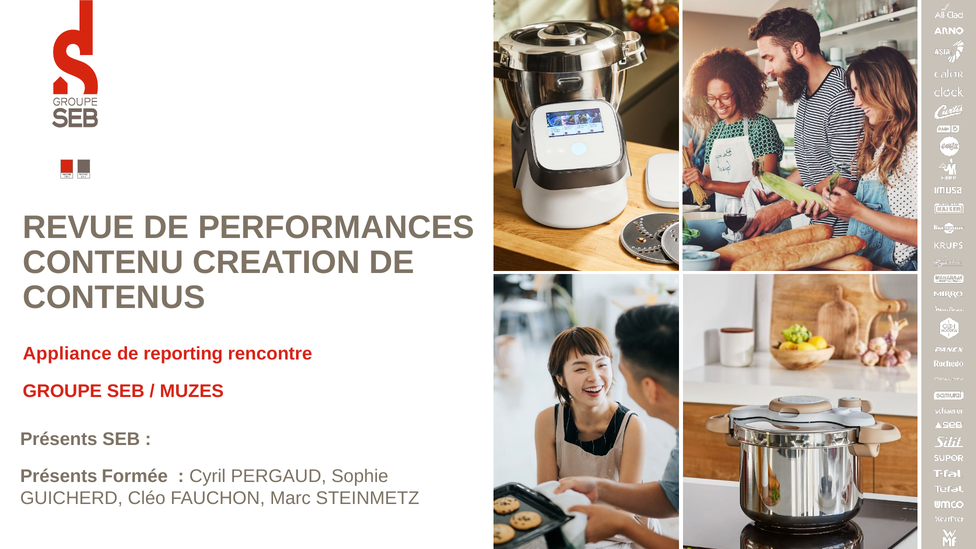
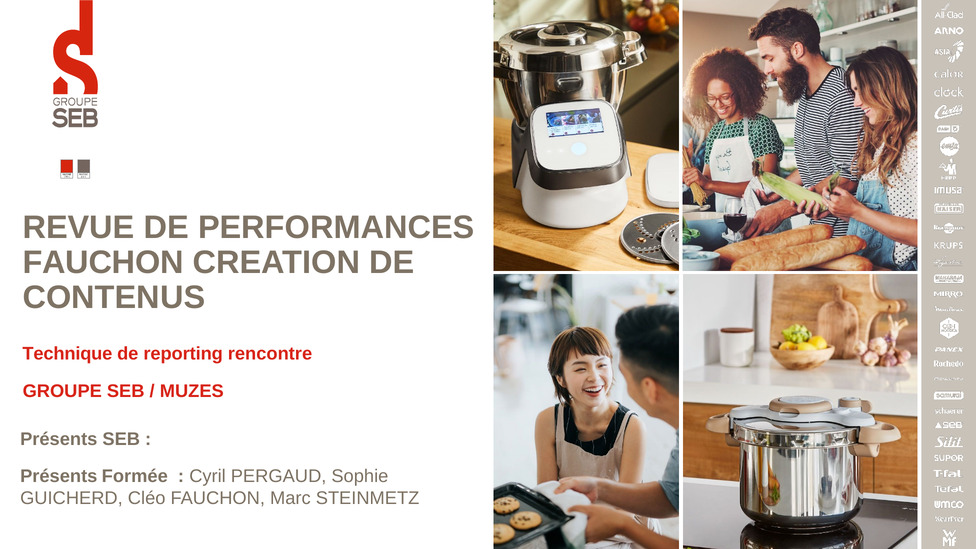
CONTENU: CONTENU -> FAUCHON (103, 263)
Appliance: Appliance -> Technique (67, 354)
